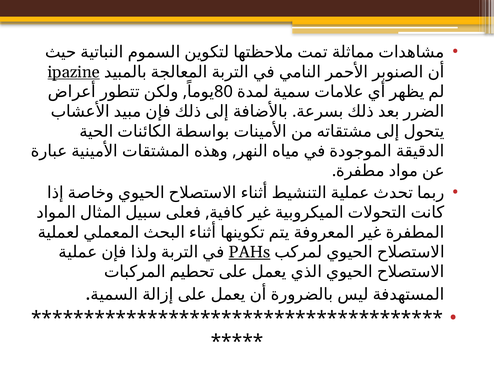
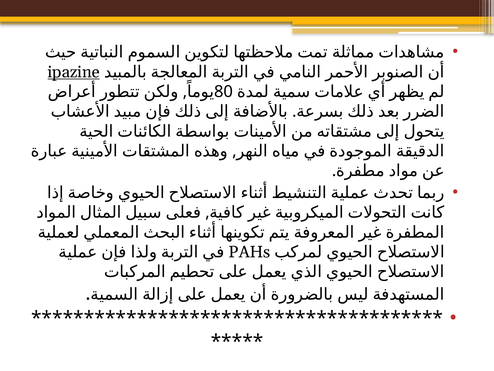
PAHs underline: present -> none (249, 252)
